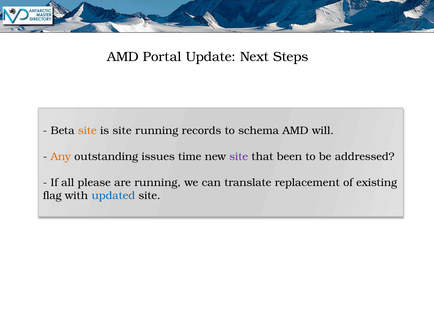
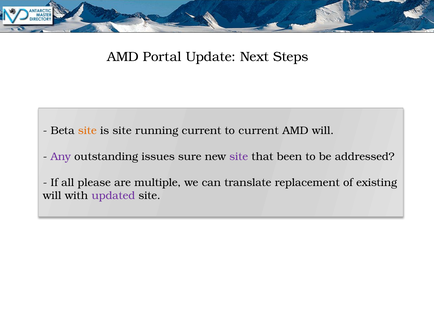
running records: records -> current (201, 130)
to schema: schema -> current (259, 130)
Any colour: orange -> purple (61, 156)
time: time -> sure (190, 156)
are running: running -> multiple (158, 182)
flag: flag -> will (52, 195)
updated colour: blue -> purple (113, 195)
